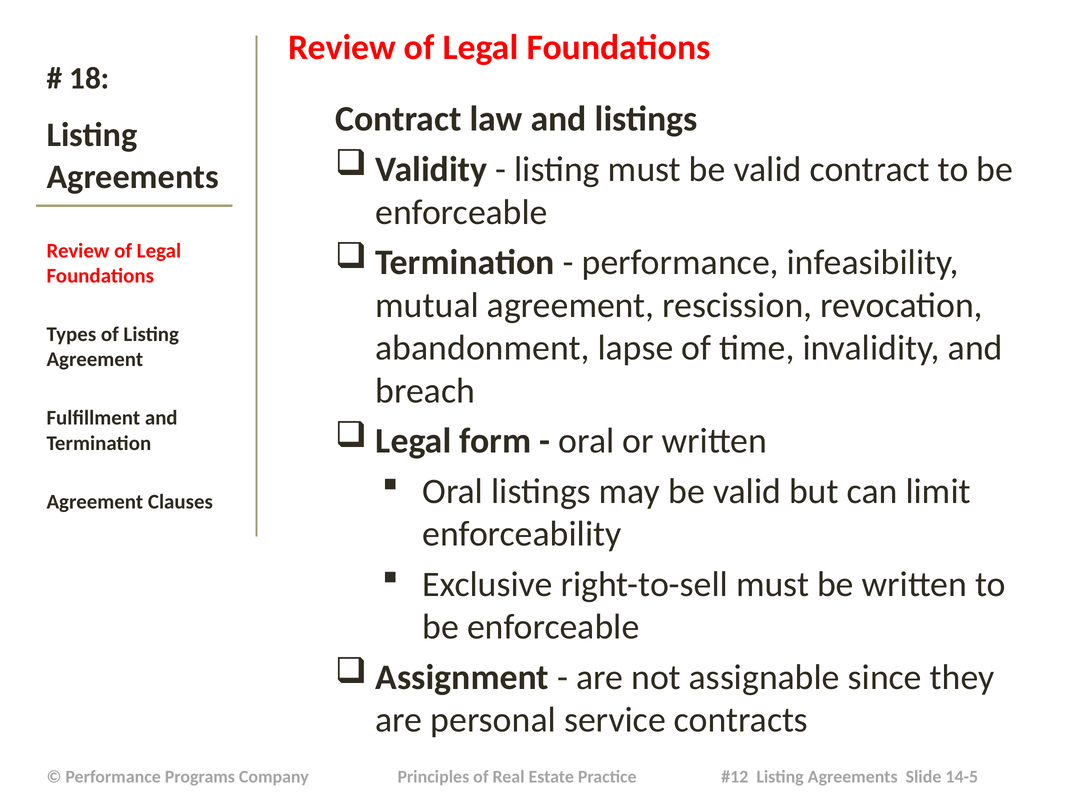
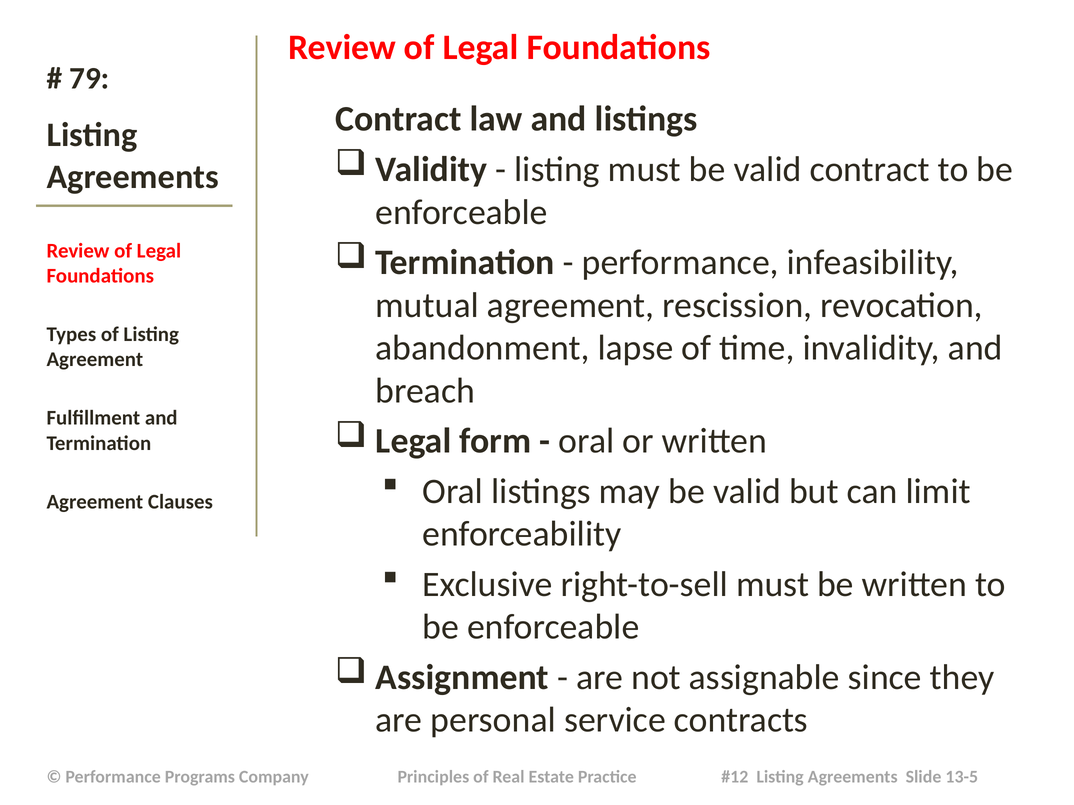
18: 18 -> 79 (89, 79)
14-5: 14-5 -> 13-5 (962, 777)
